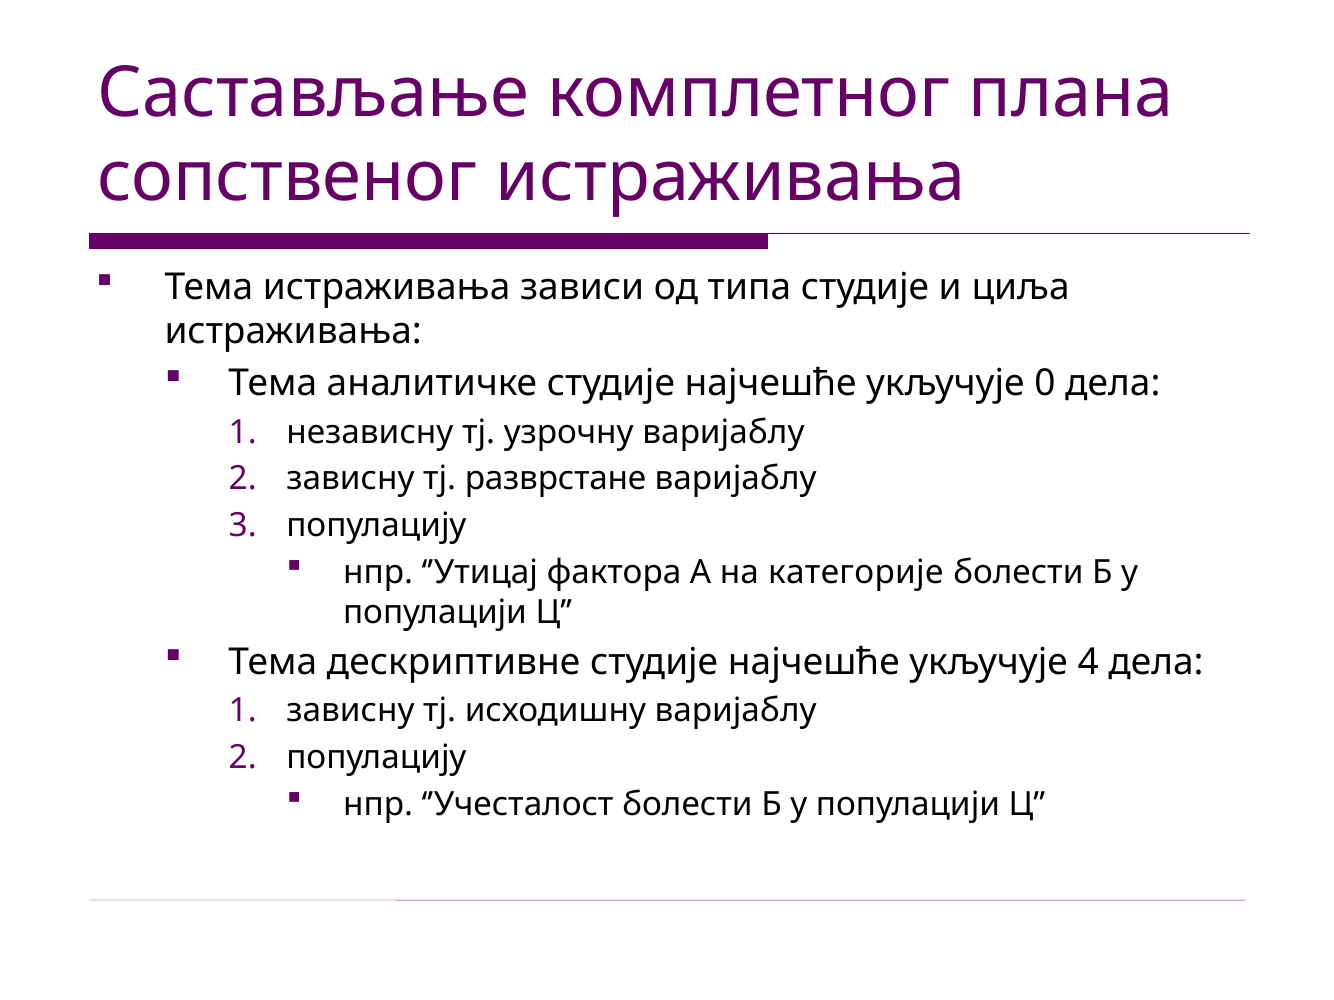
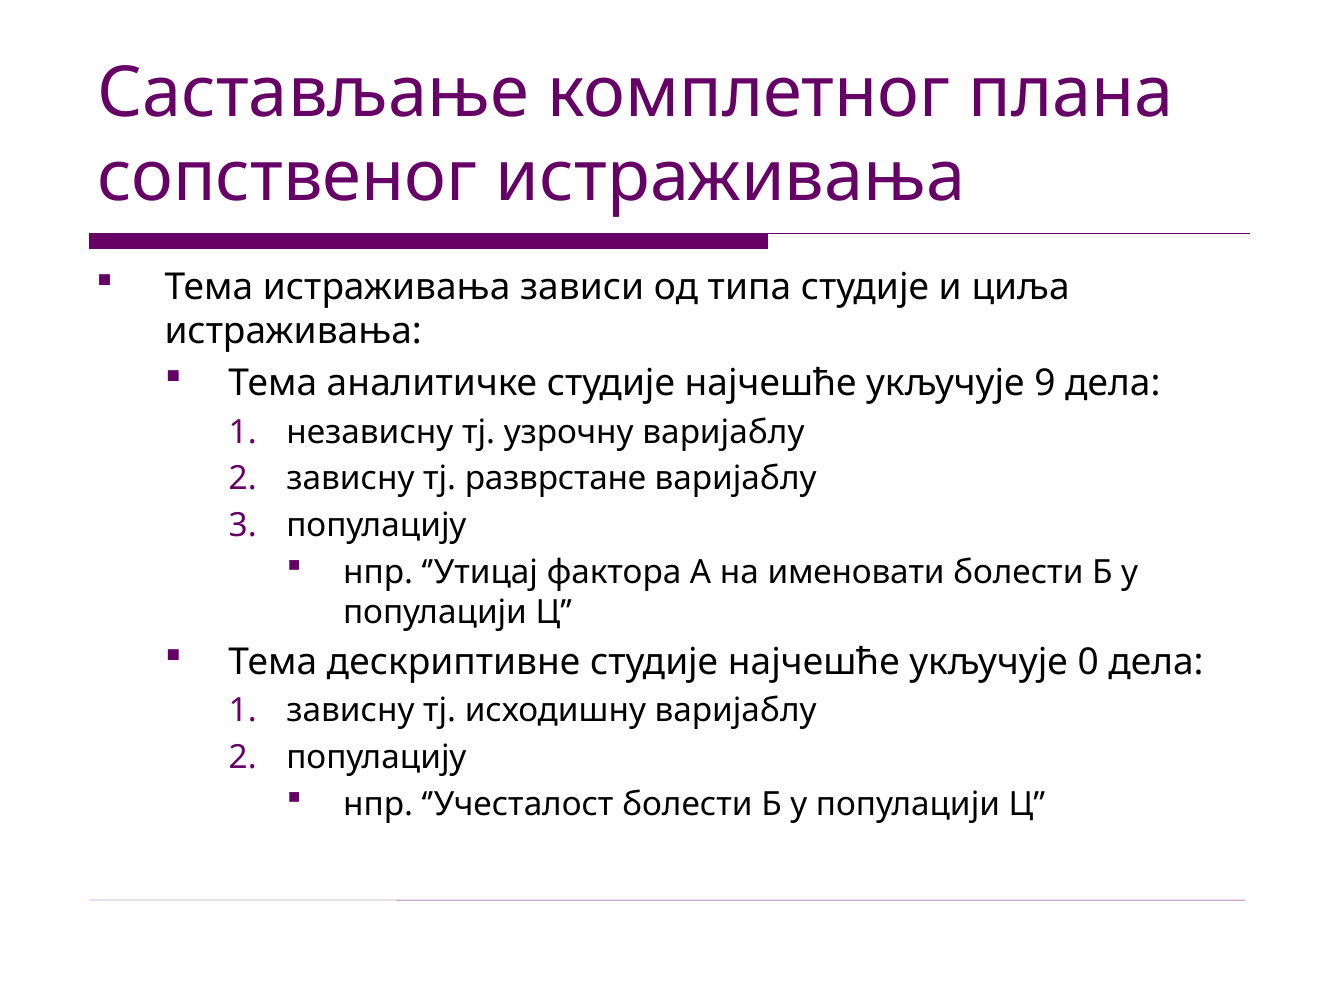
0: 0 -> 9 (1045, 384)
категорије: категорије -> именовати (856, 572)
4: 4 -> 0 (1088, 662)
